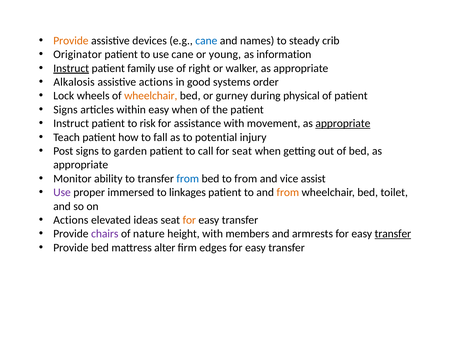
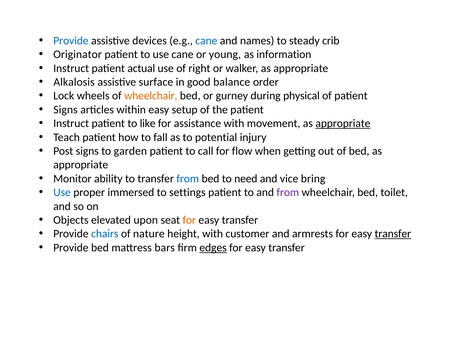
Provide colour: orange -> blue (71, 41)
Instruct underline: present -> none (71, 68)
family: family -> actual (141, 68)
assistive actions: actions -> surface (156, 82)
systems: systems -> balance (232, 82)
easy when: when -> setup (185, 109)
risk: risk -> like (148, 123)
for seat: seat -> flow (242, 151)
to from: from -> need (246, 178)
assist: assist -> bring (313, 178)
Use colour: purple -> blue (62, 192)
linkages: linkages -> settings (187, 192)
from colour: orange -> purple (288, 192)
Actions: Actions -> Objects (71, 220)
ideas: ideas -> upon (146, 220)
chairs colour: purple -> blue (105, 233)
members: members -> customer (247, 233)
alter: alter -> bars (165, 247)
edges underline: none -> present (213, 247)
